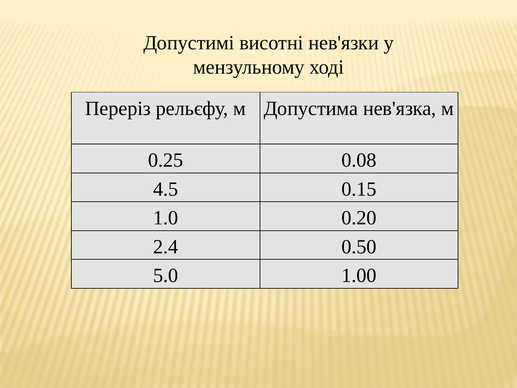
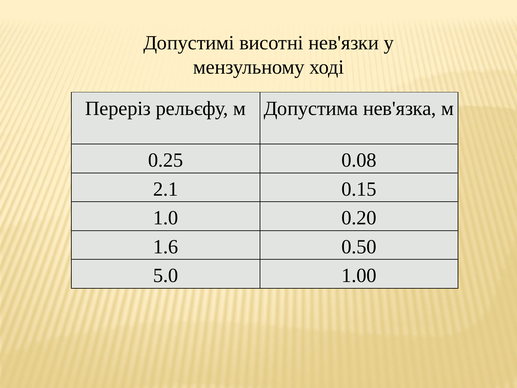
4.5: 4.5 -> 2.1 (166, 189)
2.4: 2.4 -> 1.6 (166, 247)
